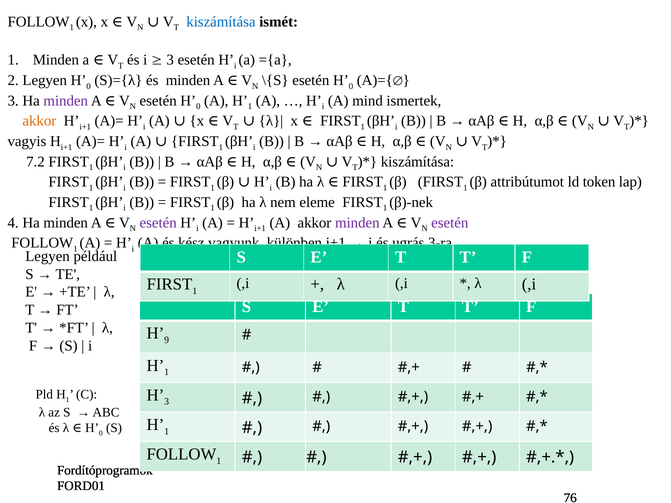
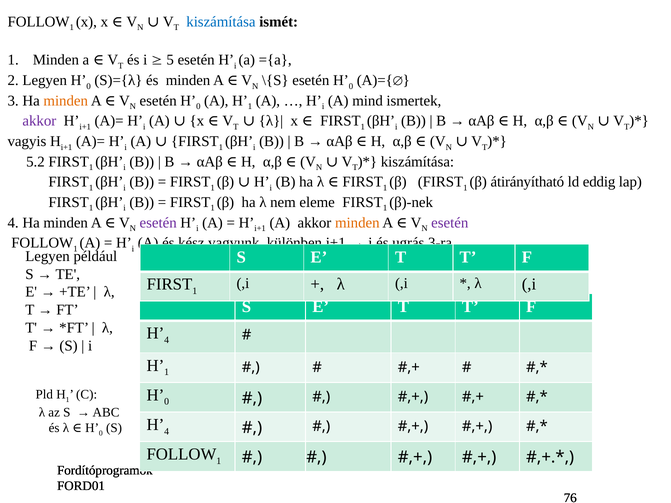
3: 3 -> 5 (170, 60)
minden colour: purple -> orange (66, 101)
akkor colour: orange -> purple (39, 121)
7.2: 7.2 -> 5.2 (35, 162)
attribútumot: attribútumot -> átirányítható (527, 182)
token: token -> eddig (599, 182)
minden colour: purple -> orange (357, 223)
9: 9 -> 4 (167, 340)
3: 3 -> 0 (167, 402)
1: 1 -> 4 (167, 432)
